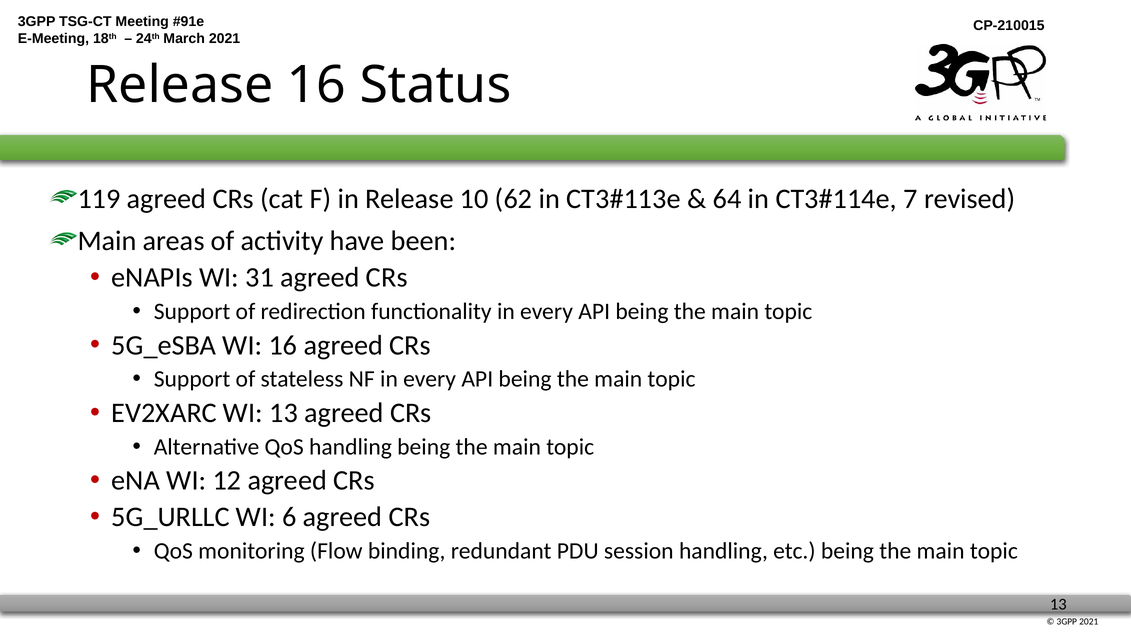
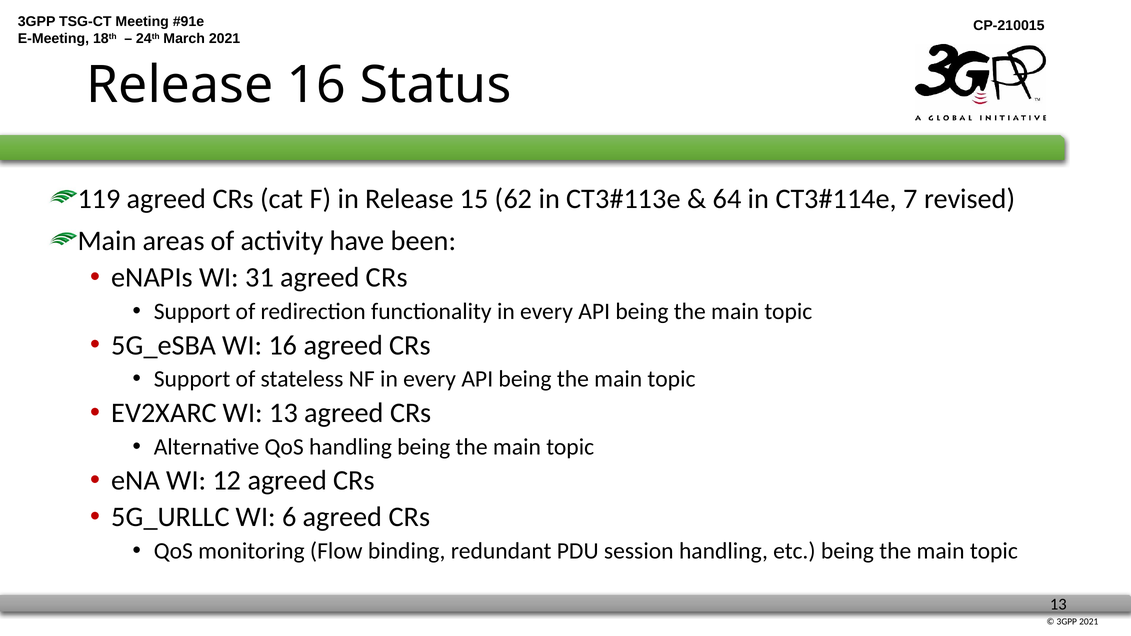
10: 10 -> 15 (474, 199)
